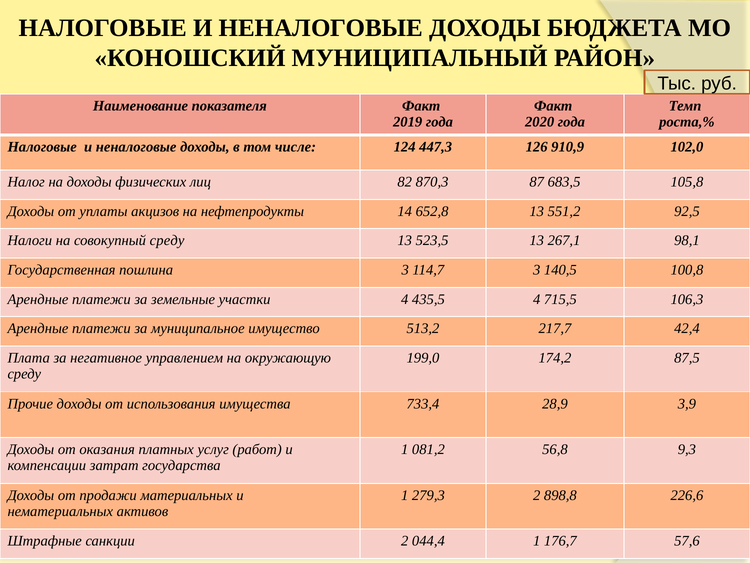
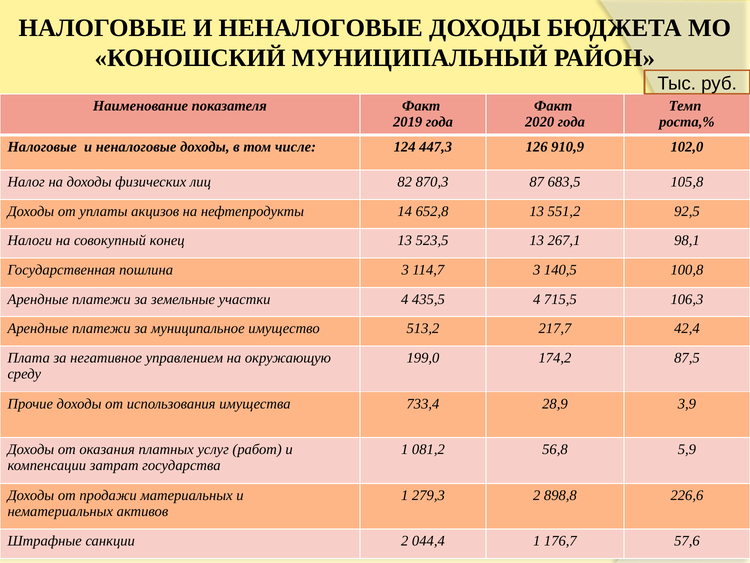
совокупный среду: среду -> конец (167, 240)
9,3: 9,3 -> 5,9 (687, 449)
